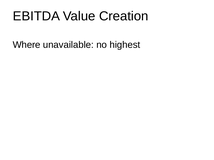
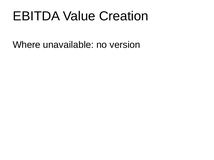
highest: highest -> version (125, 45)
